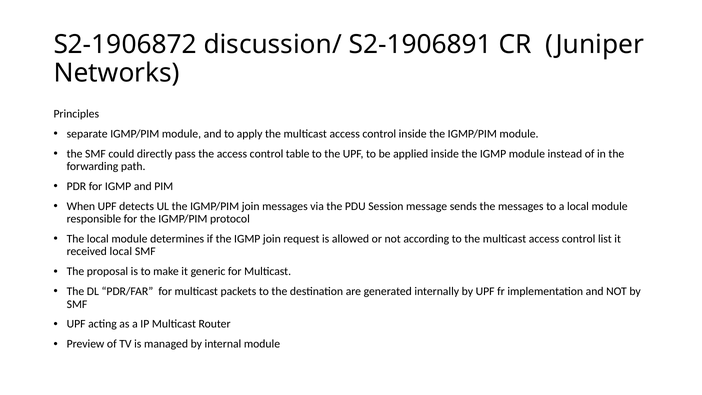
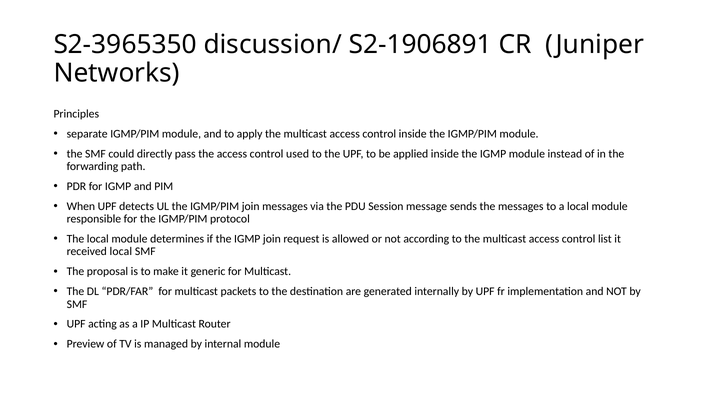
S2-1906872: S2-1906872 -> S2-3965350 (125, 45)
table: table -> used (298, 154)
